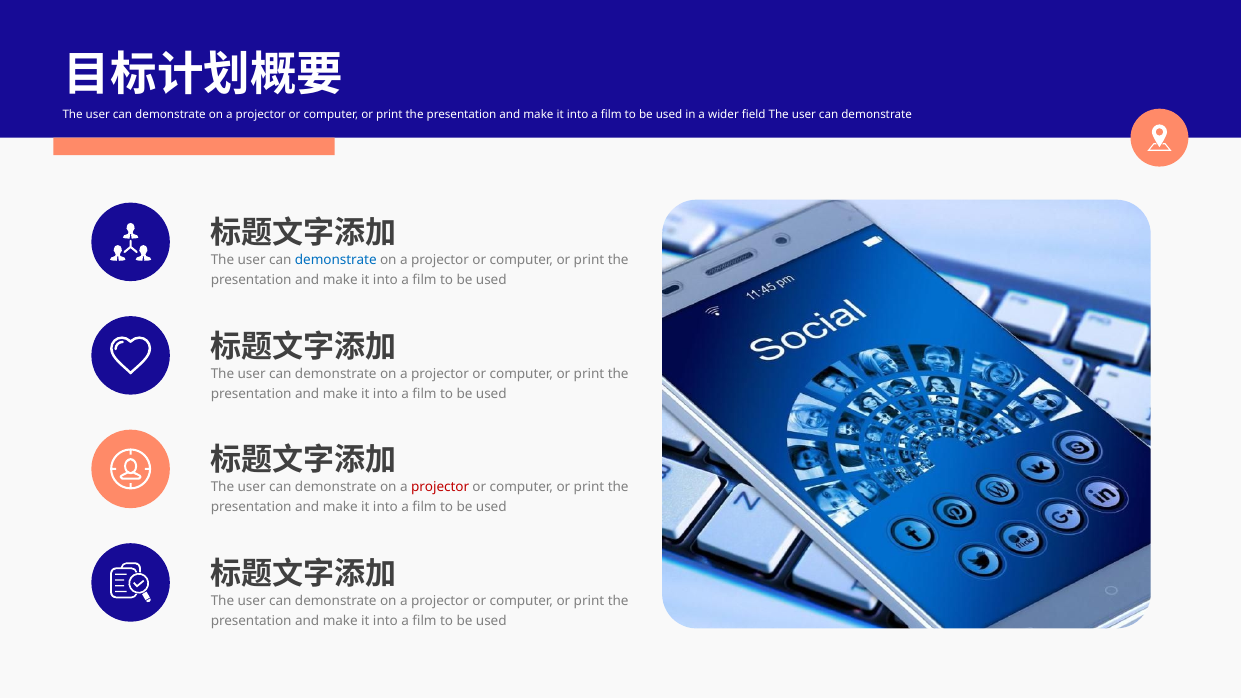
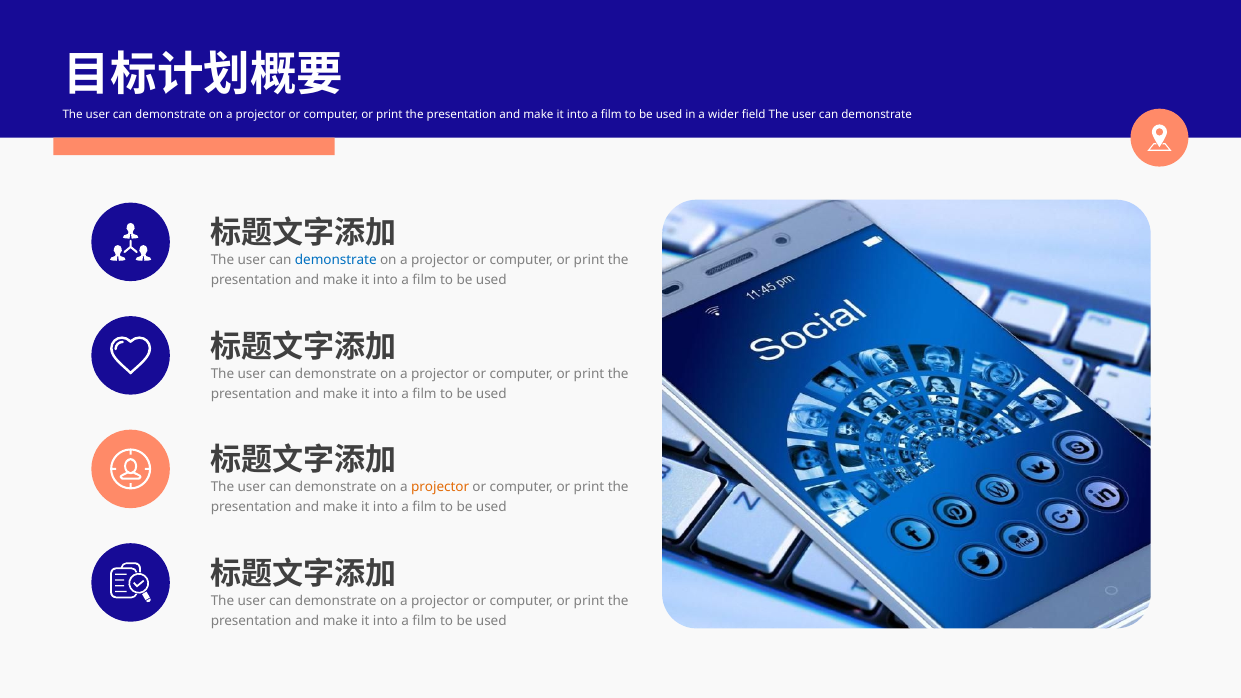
projector colour: red -> orange (440, 487)
